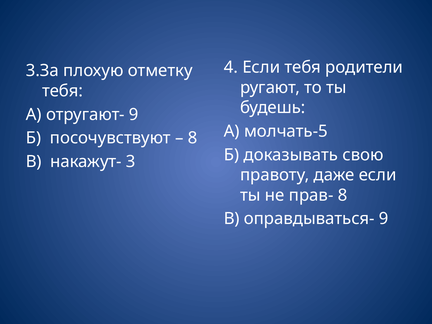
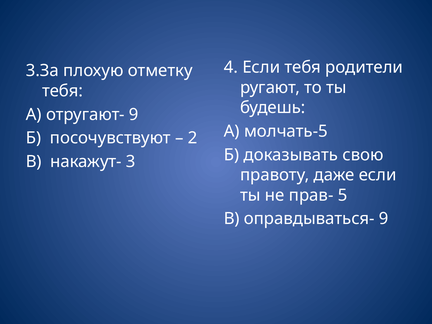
8: 8 -> 2 (193, 138)
прав- 8: 8 -> 5 (343, 195)
